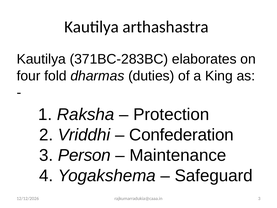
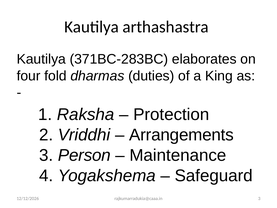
Confederation: Confederation -> Arrangements (181, 135)
